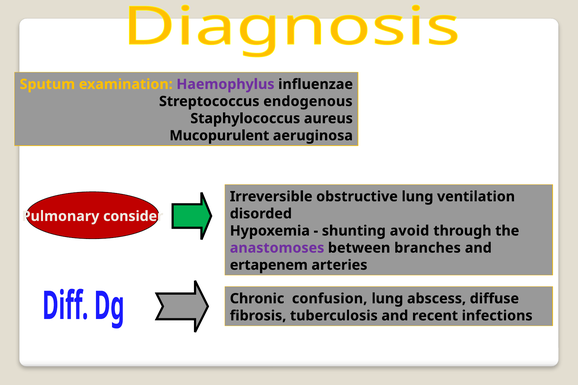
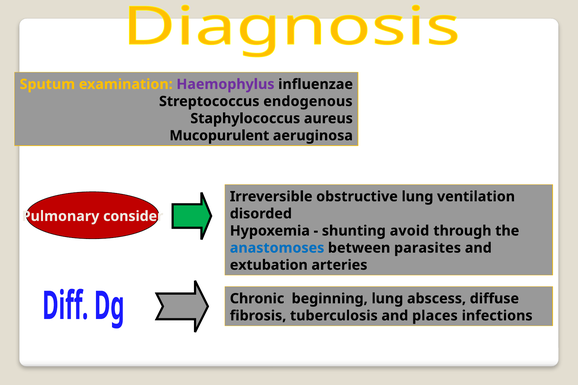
anastomoses colour: purple -> blue (277, 248)
branches: branches -> parasites (428, 248)
ertapenem: ertapenem -> extubation (269, 265)
confusion: confusion -> beginning (330, 299)
recent: recent -> places (435, 316)
